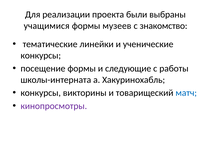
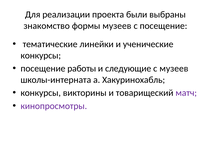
учащимися: учащимися -> знакомство (47, 26)
с знакомство: знакомство -> посещение (163, 26)
посещение формы: формы -> работы (82, 69)
с работы: работы -> музеев (174, 69)
матч colour: blue -> purple (186, 93)
